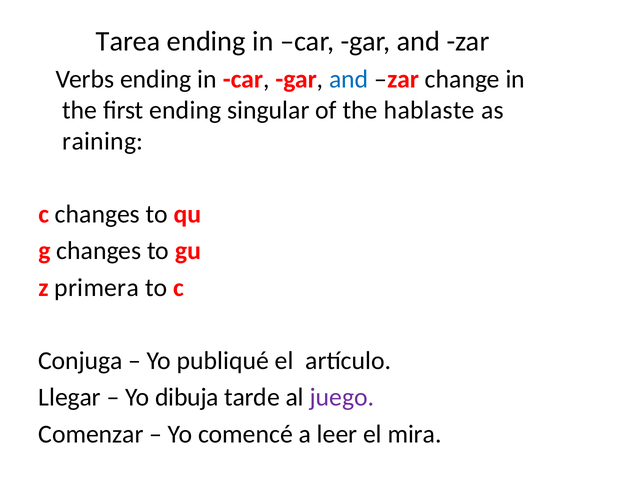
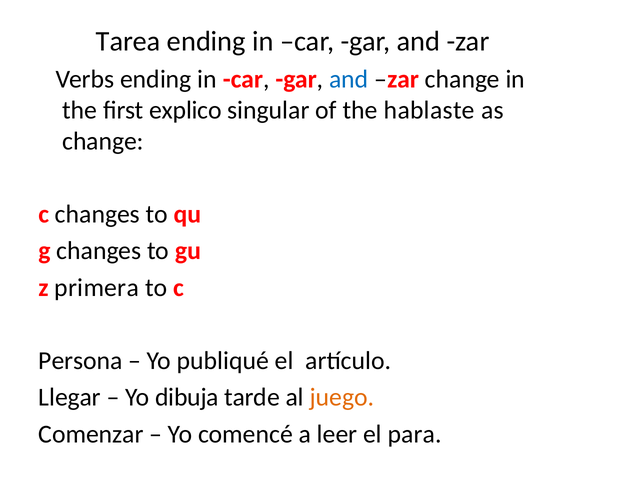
first ending: ending -> explico (186, 110)
raining: raining -> change (103, 141)
Conjuga: Conjuga -> Persona (80, 360)
juego colour: purple -> orange (342, 397)
mira: mira -> para (415, 433)
